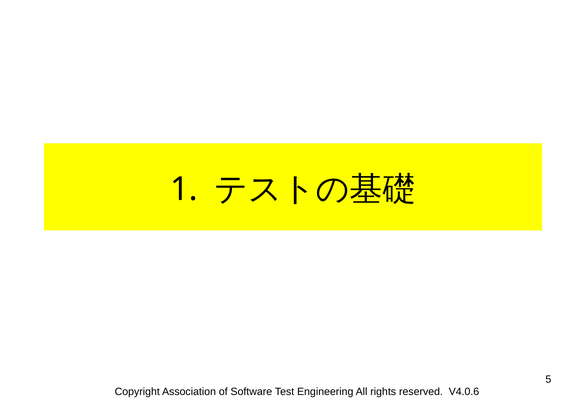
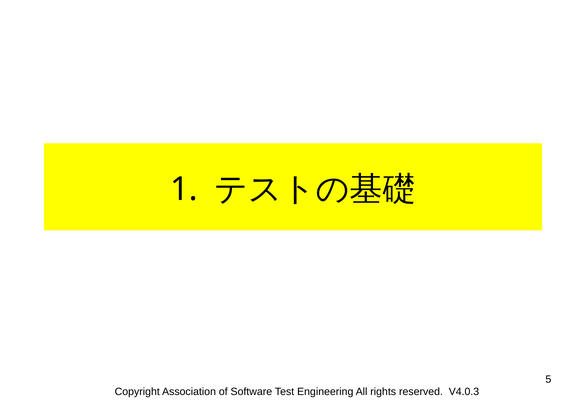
V4.0.6: V4.0.6 -> V4.0.3 (464, 392)
